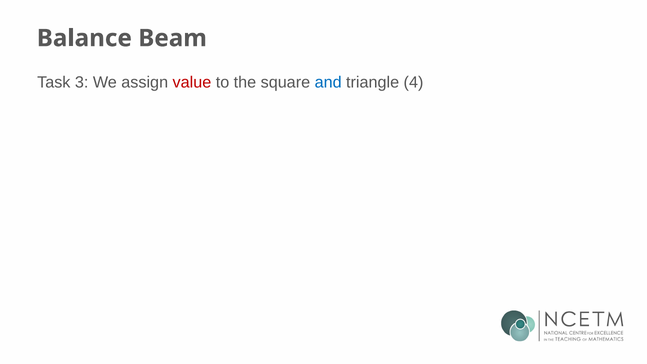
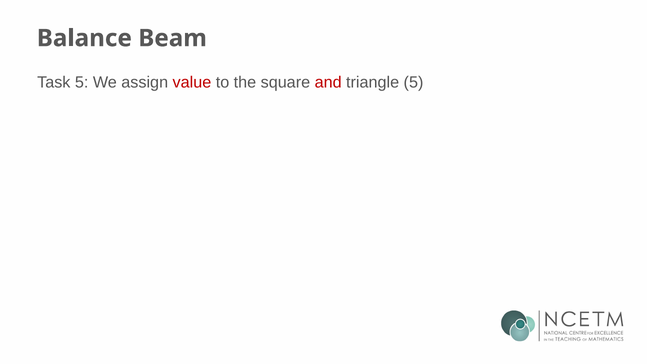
Task 3: 3 -> 5 (82, 82)
and colour: blue -> red (328, 82)
triangle 4: 4 -> 5 (414, 82)
